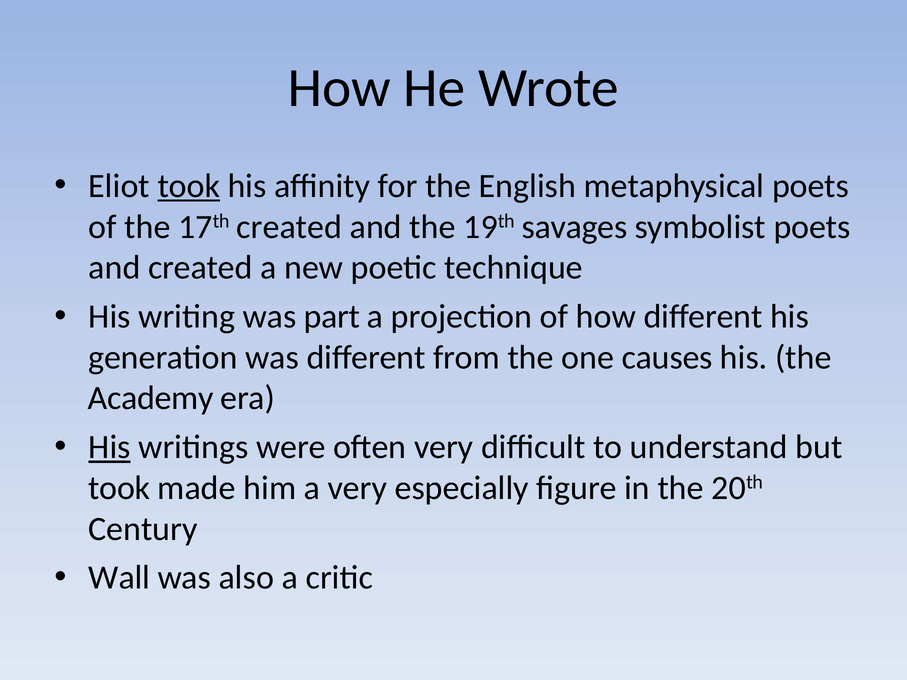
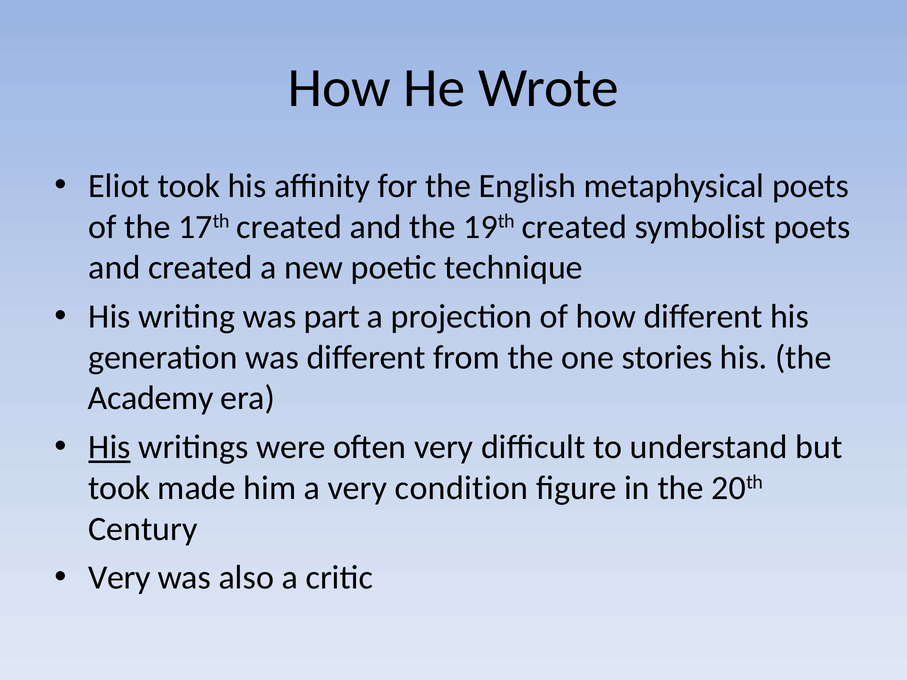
took underline: present -> none (189, 186)
19th savages: savages -> created (574, 227)
causes: causes -> stories (667, 358)
especially: especially -> condition (462, 488)
Wall: Wall -> Very (119, 578)
